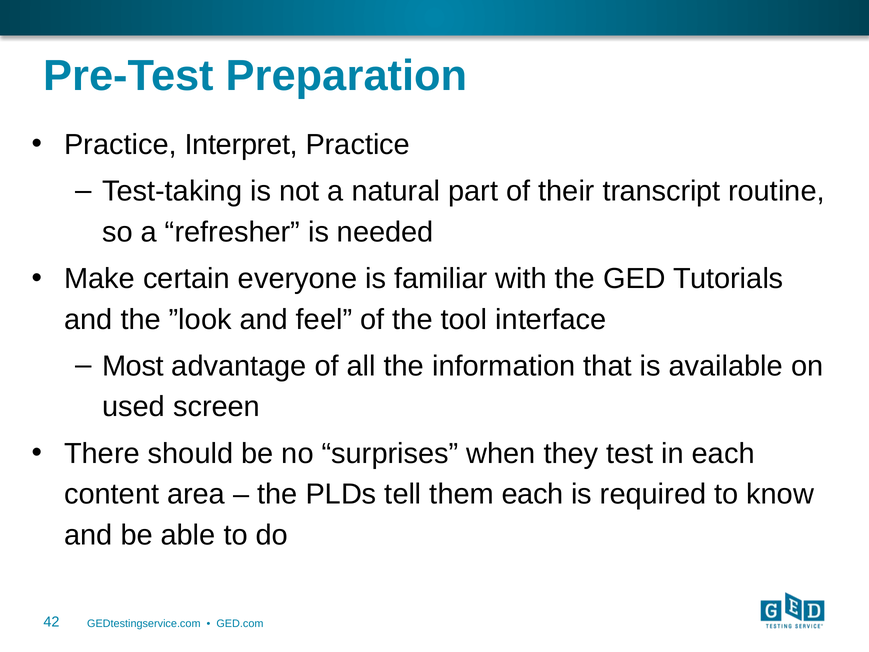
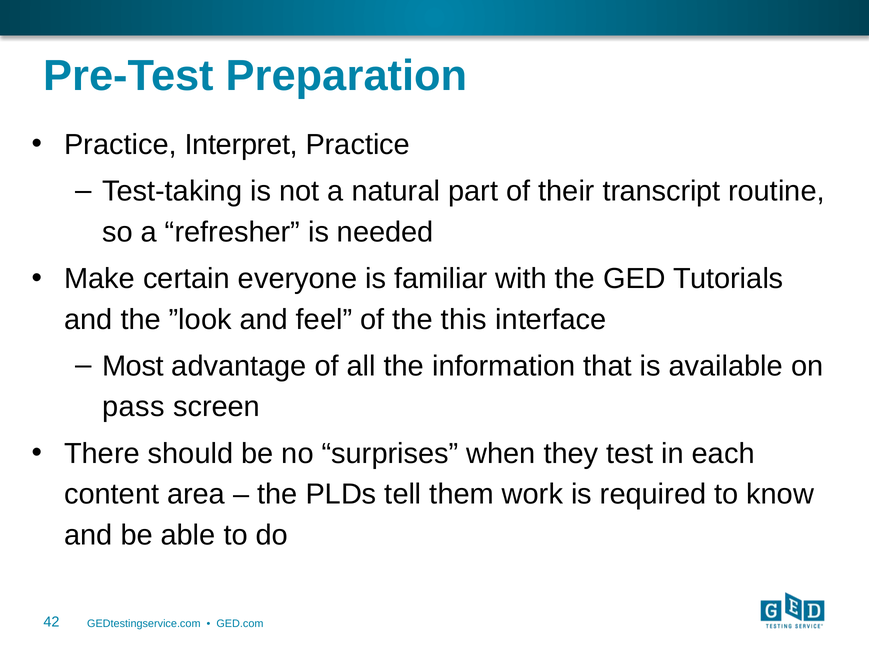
tool: tool -> this (464, 319)
used: used -> pass (133, 407)
them each: each -> work (532, 494)
